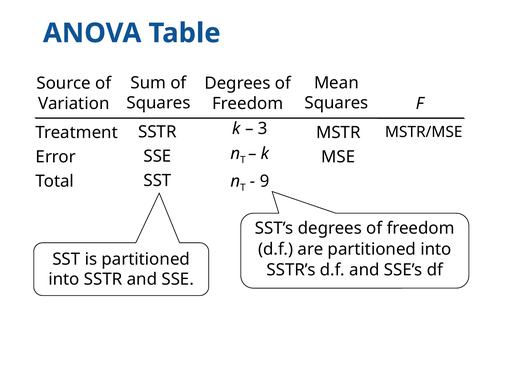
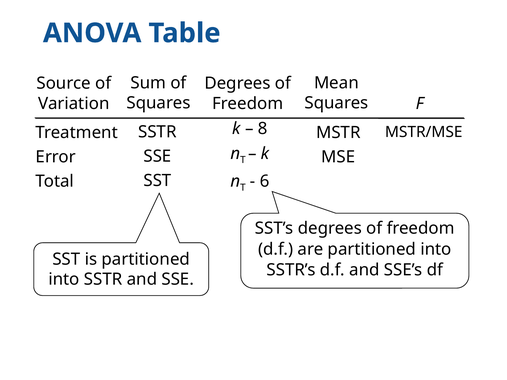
3: 3 -> 8 (263, 129)
9: 9 -> 6 (265, 181)
